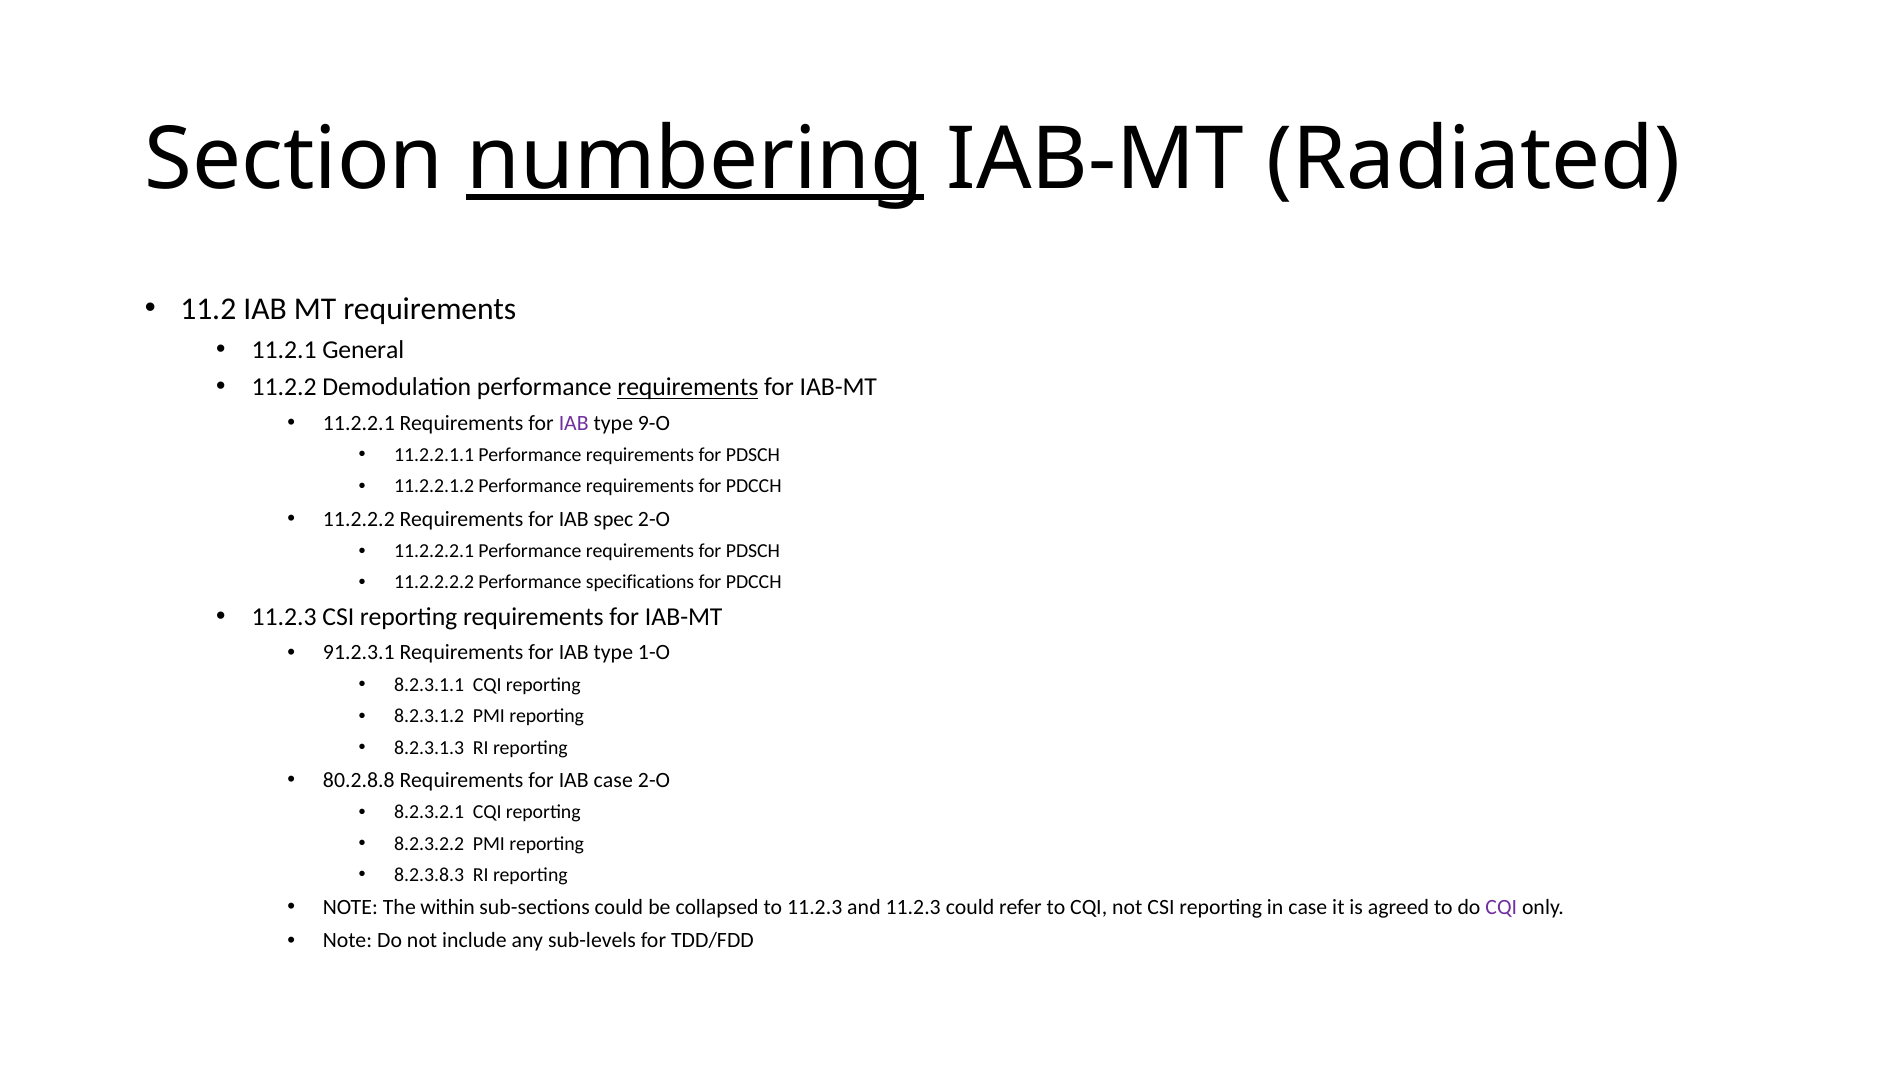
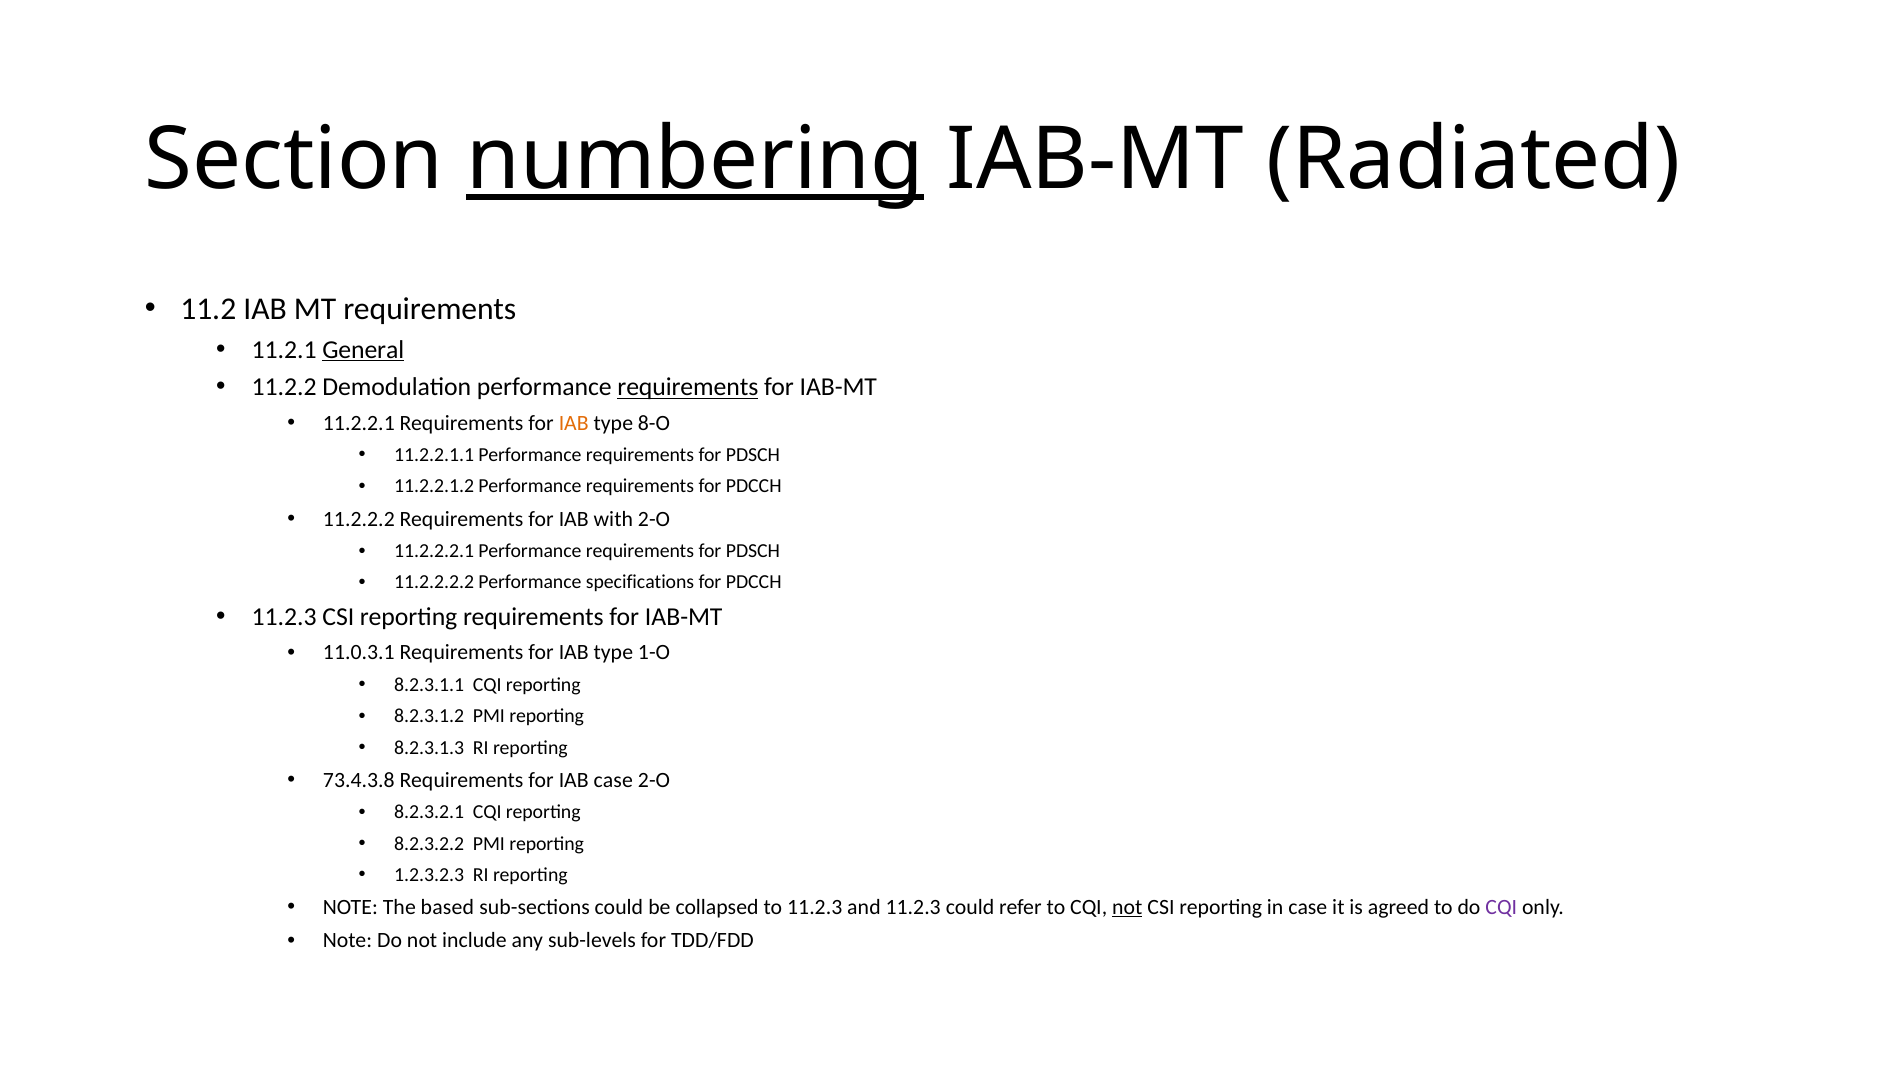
General underline: none -> present (363, 349)
IAB colour: purple -> orange (574, 423)
9-O: 9-O -> 8-O (654, 423)
spec: spec -> with (613, 519)
91.2.3.1: 91.2.3.1 -> 11.0.3.1 (359, 652)
80.2.8.8: 80.2.8.8 -> 73.4.3.8 (359, 780)
8.2.3.8.3: 8.2.3.8.3 -> 1.2.3.2.3 (429, 875)
within: within -> based (447, 907)
not underline: none -> present (1127, 907)
